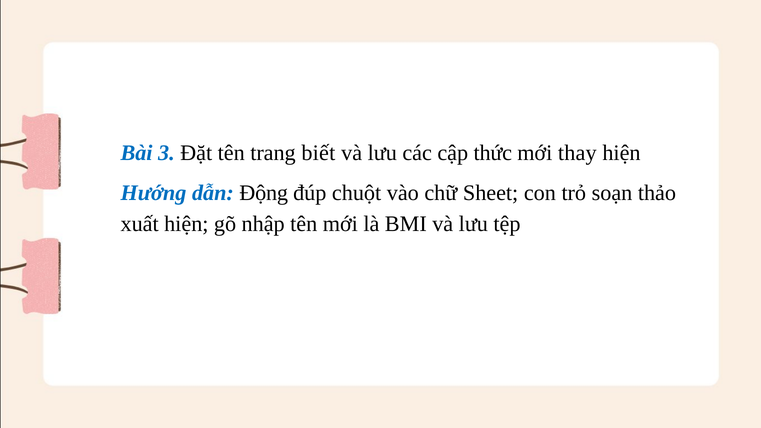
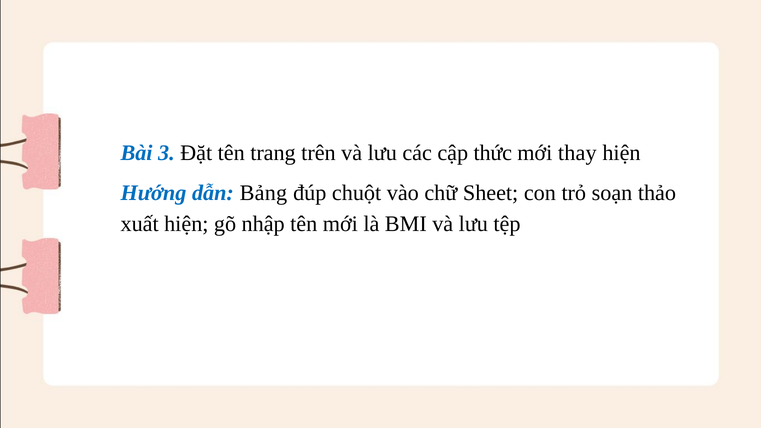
biết: biết -> trên (318, 153)
Động: Động -> Bảng (263, 193)
